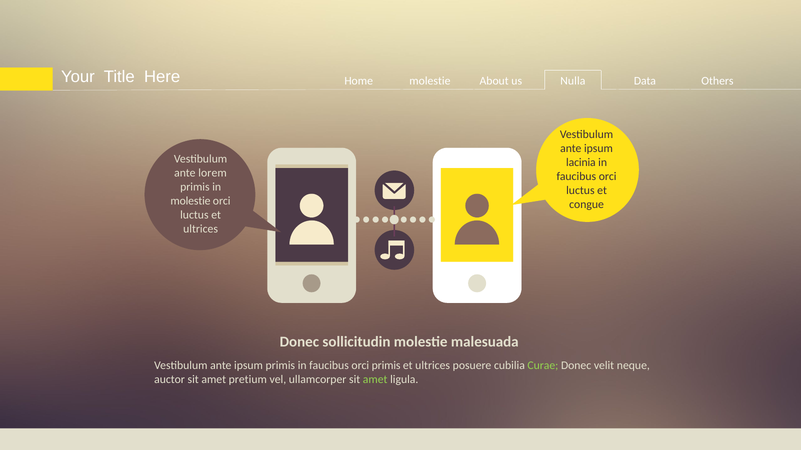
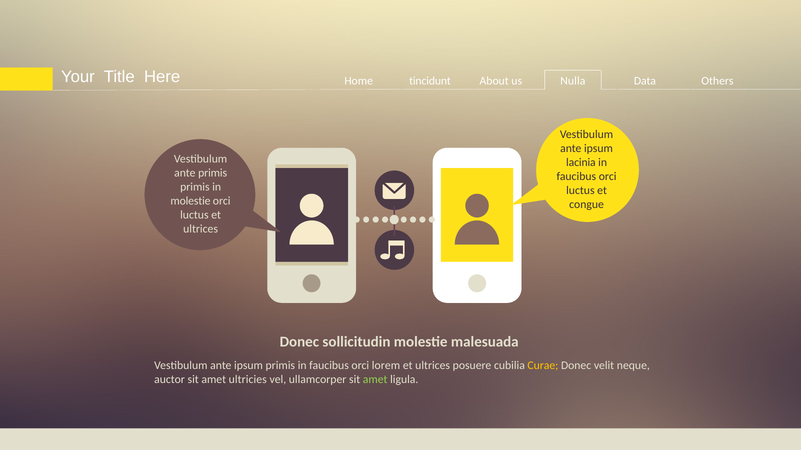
Here molestie: molestie -> tincidunt (430, 81)
ante lorem: lorem -> primis (213, 173)
orci primis: primis -> lorem (386, 366)
Curae colour: light green -> yellow (543, 366)
pretium: pretium -> ultricies (248, 380)
